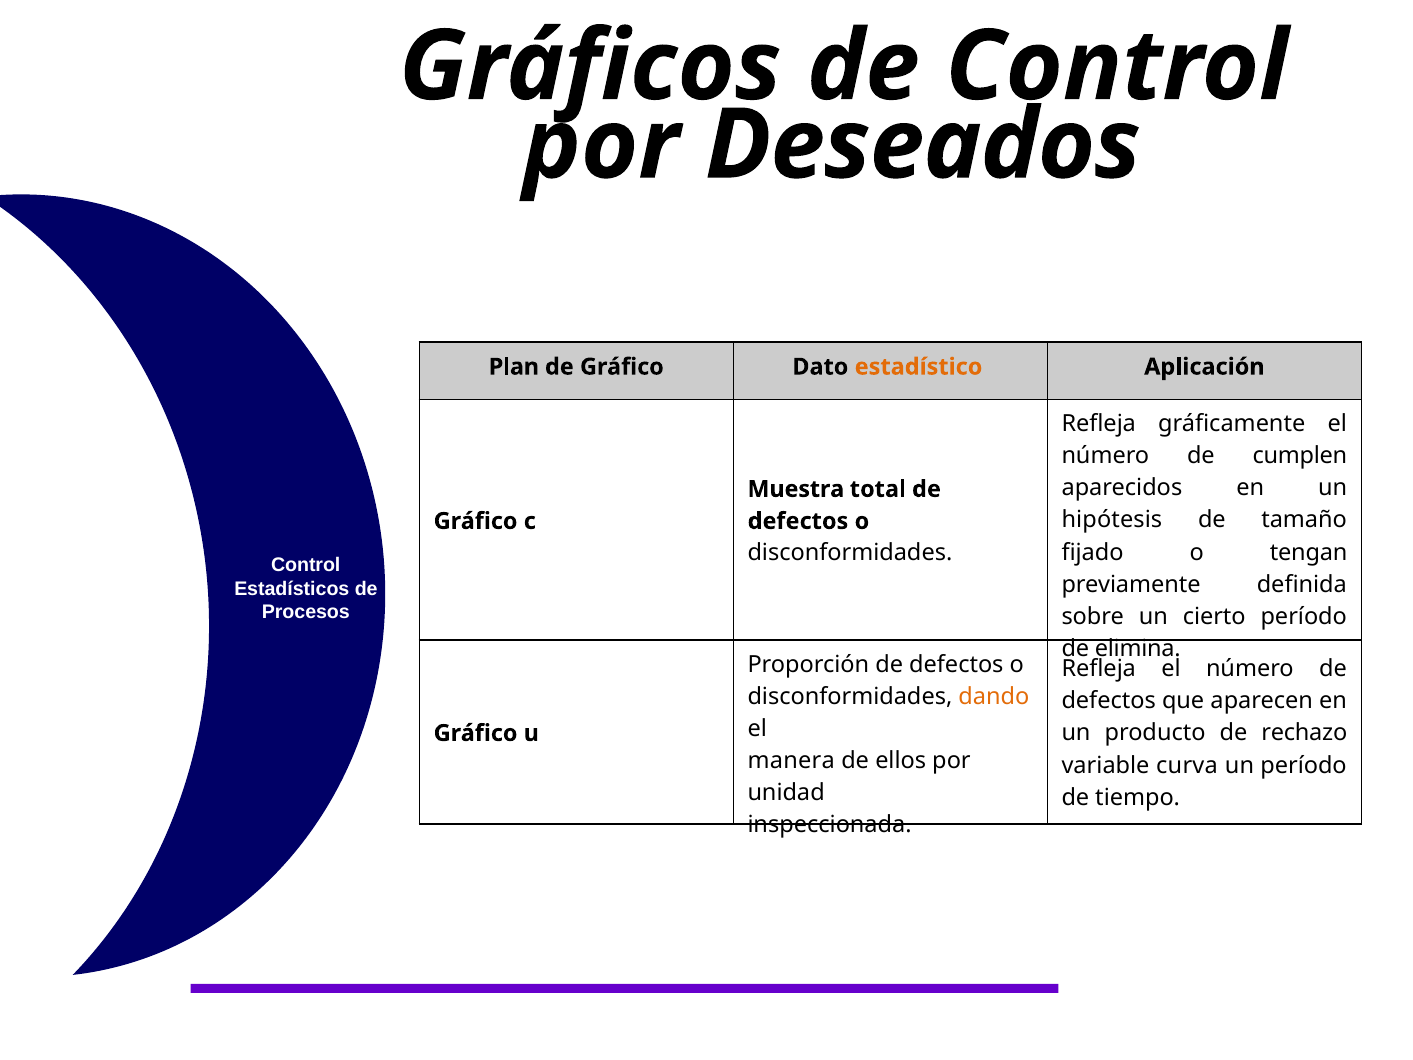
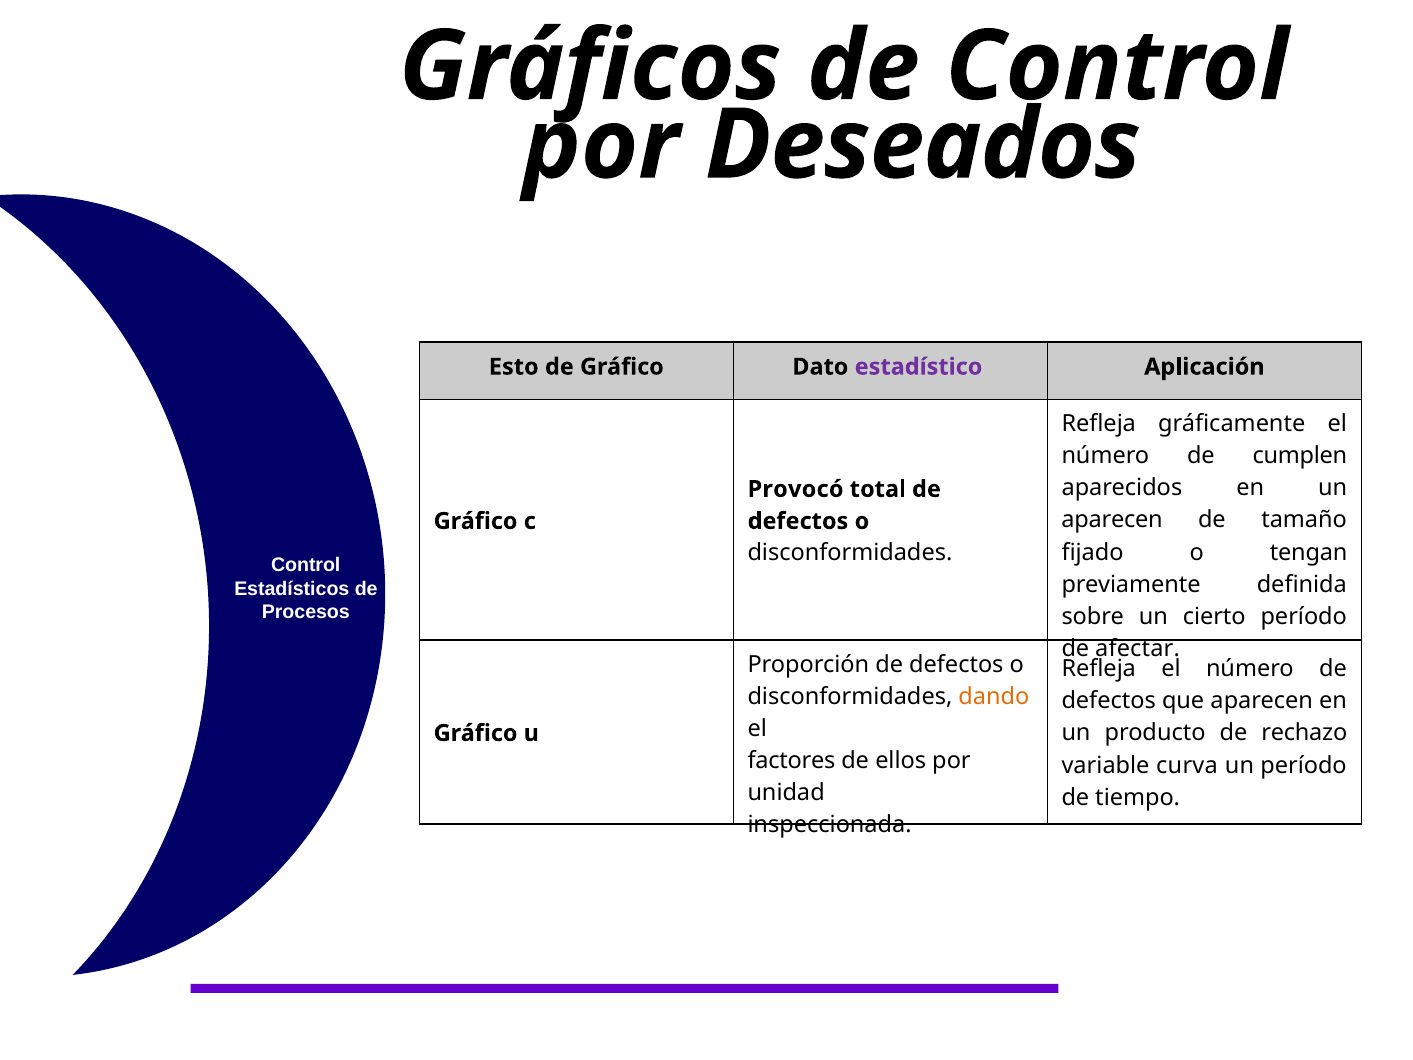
Plan: Plan -> Esto (514, 367)
estadístico colour: orange -> purple (919, 367)
Muestra: Muestra -> Provocó (796, 489)
hipótesis: hipótesis -> aparecen (1112, 520)
elimina: elimina -> afectar (1138, 648)
manera: manera -> factores (792, 760)
